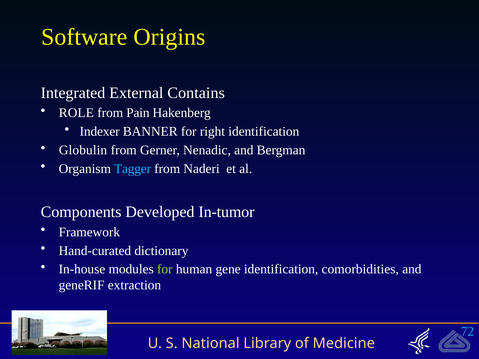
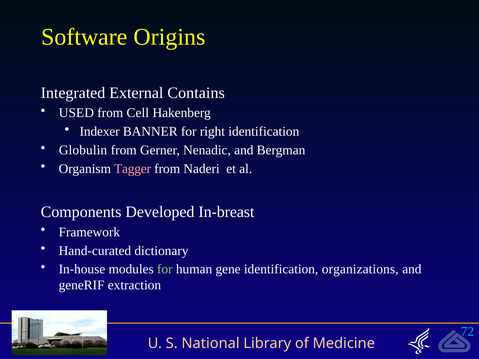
ROLE: ROLE -> USED (76, 113)
Pain: Pain -> Cell (138, 113)
Tagger colour: light blue -> pink (133, 169)
In-tumor: In-tumor -> In-breast (226, 212)
comorbidities: comorbidities -> organizations (360, 269)
